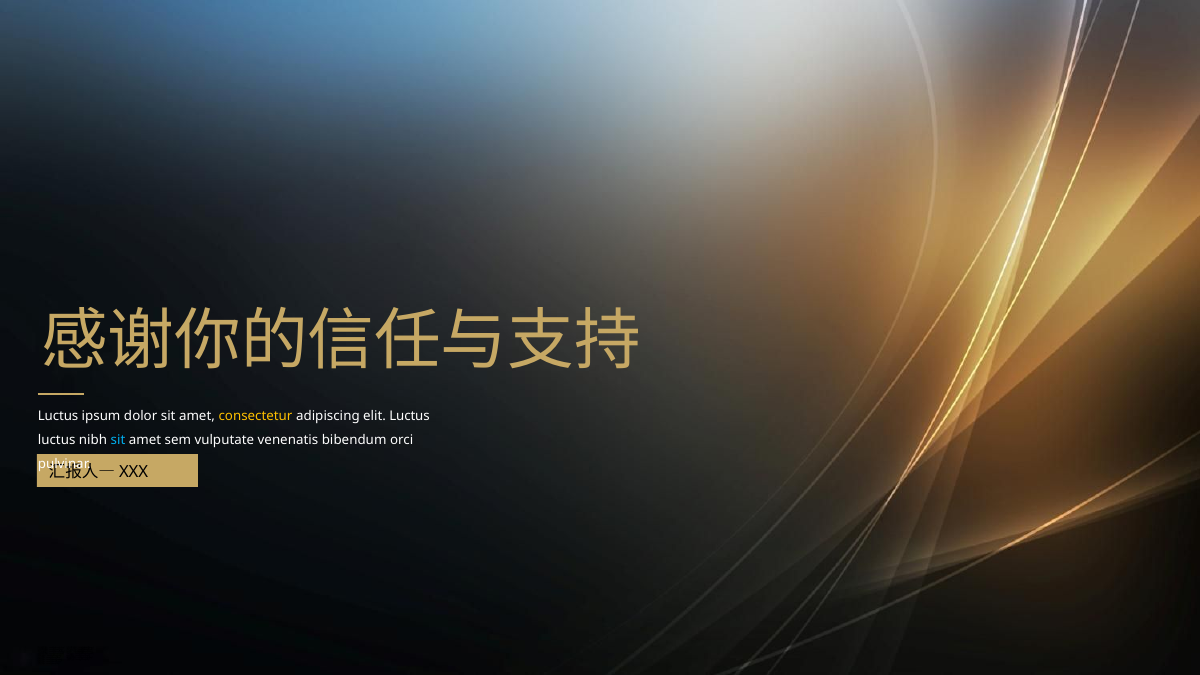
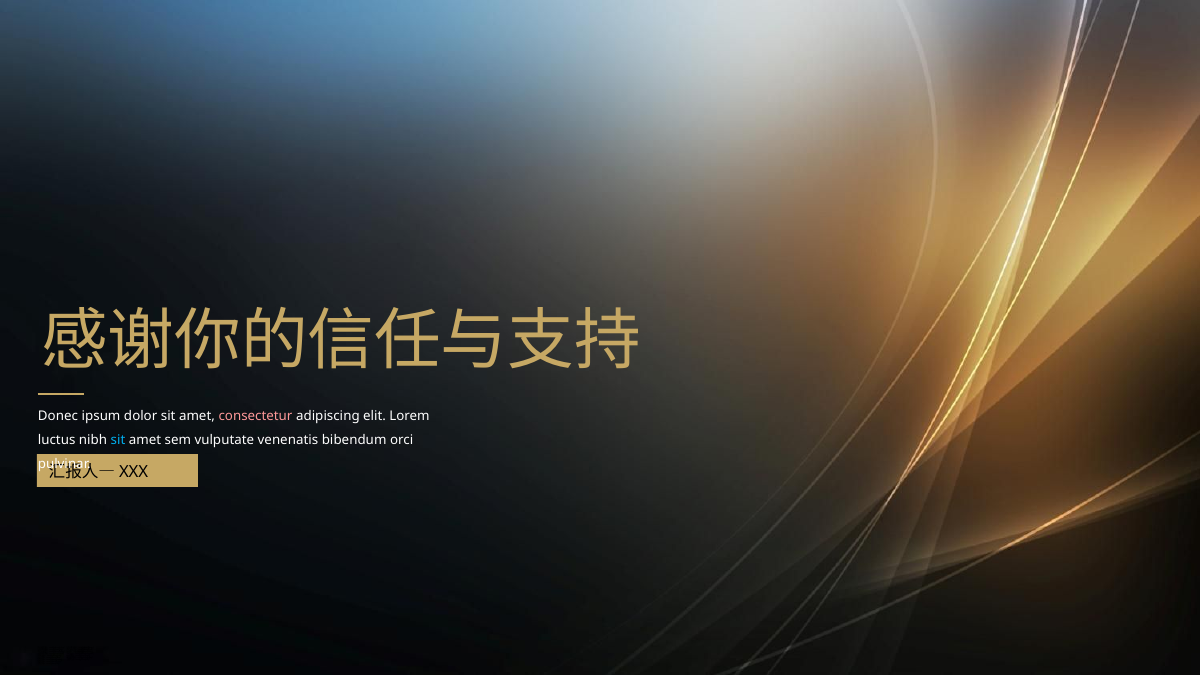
Luctus: Luctus -> Donec (58, 416)
consectetur colour: yellow -> pink (256, 416)
elit Luctus: Luctus -> Lorem (409, 416)
